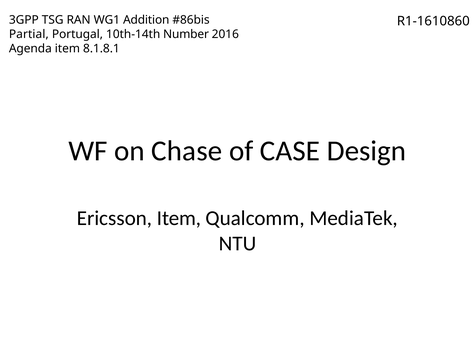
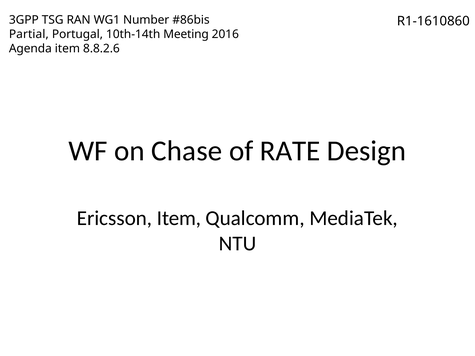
Addition: Addition -> Number (146, 20)
Number: Number -> Meeting (186, 34)
8.1.8.1: 8.1.8.1 -> 8.8.2.6 (101, 49)
CASE: CASE -> RATE (290, 151)
